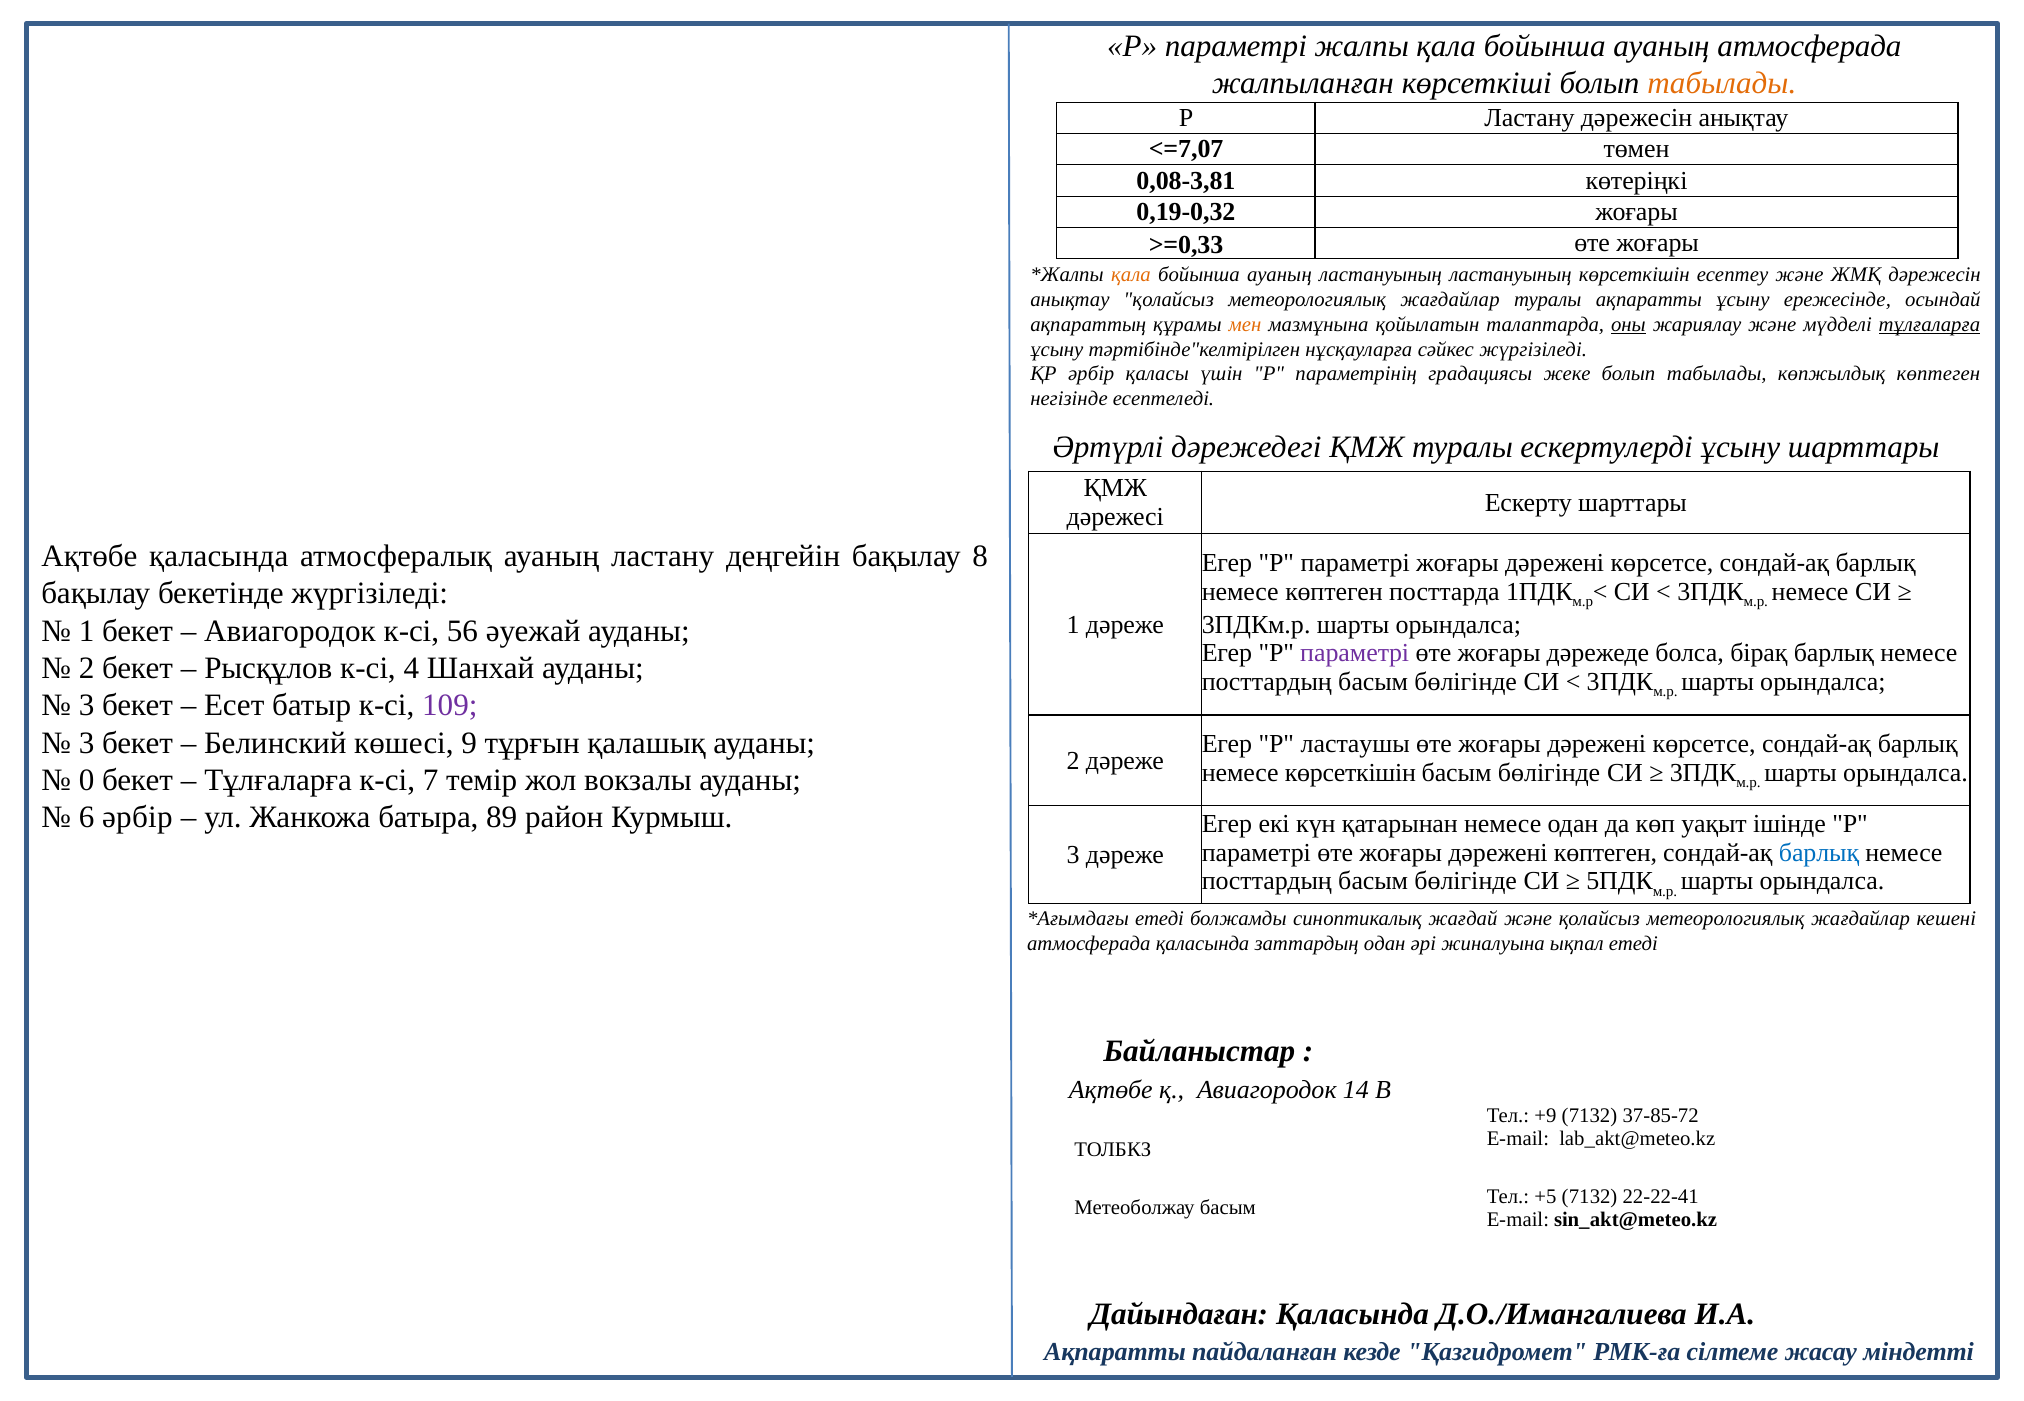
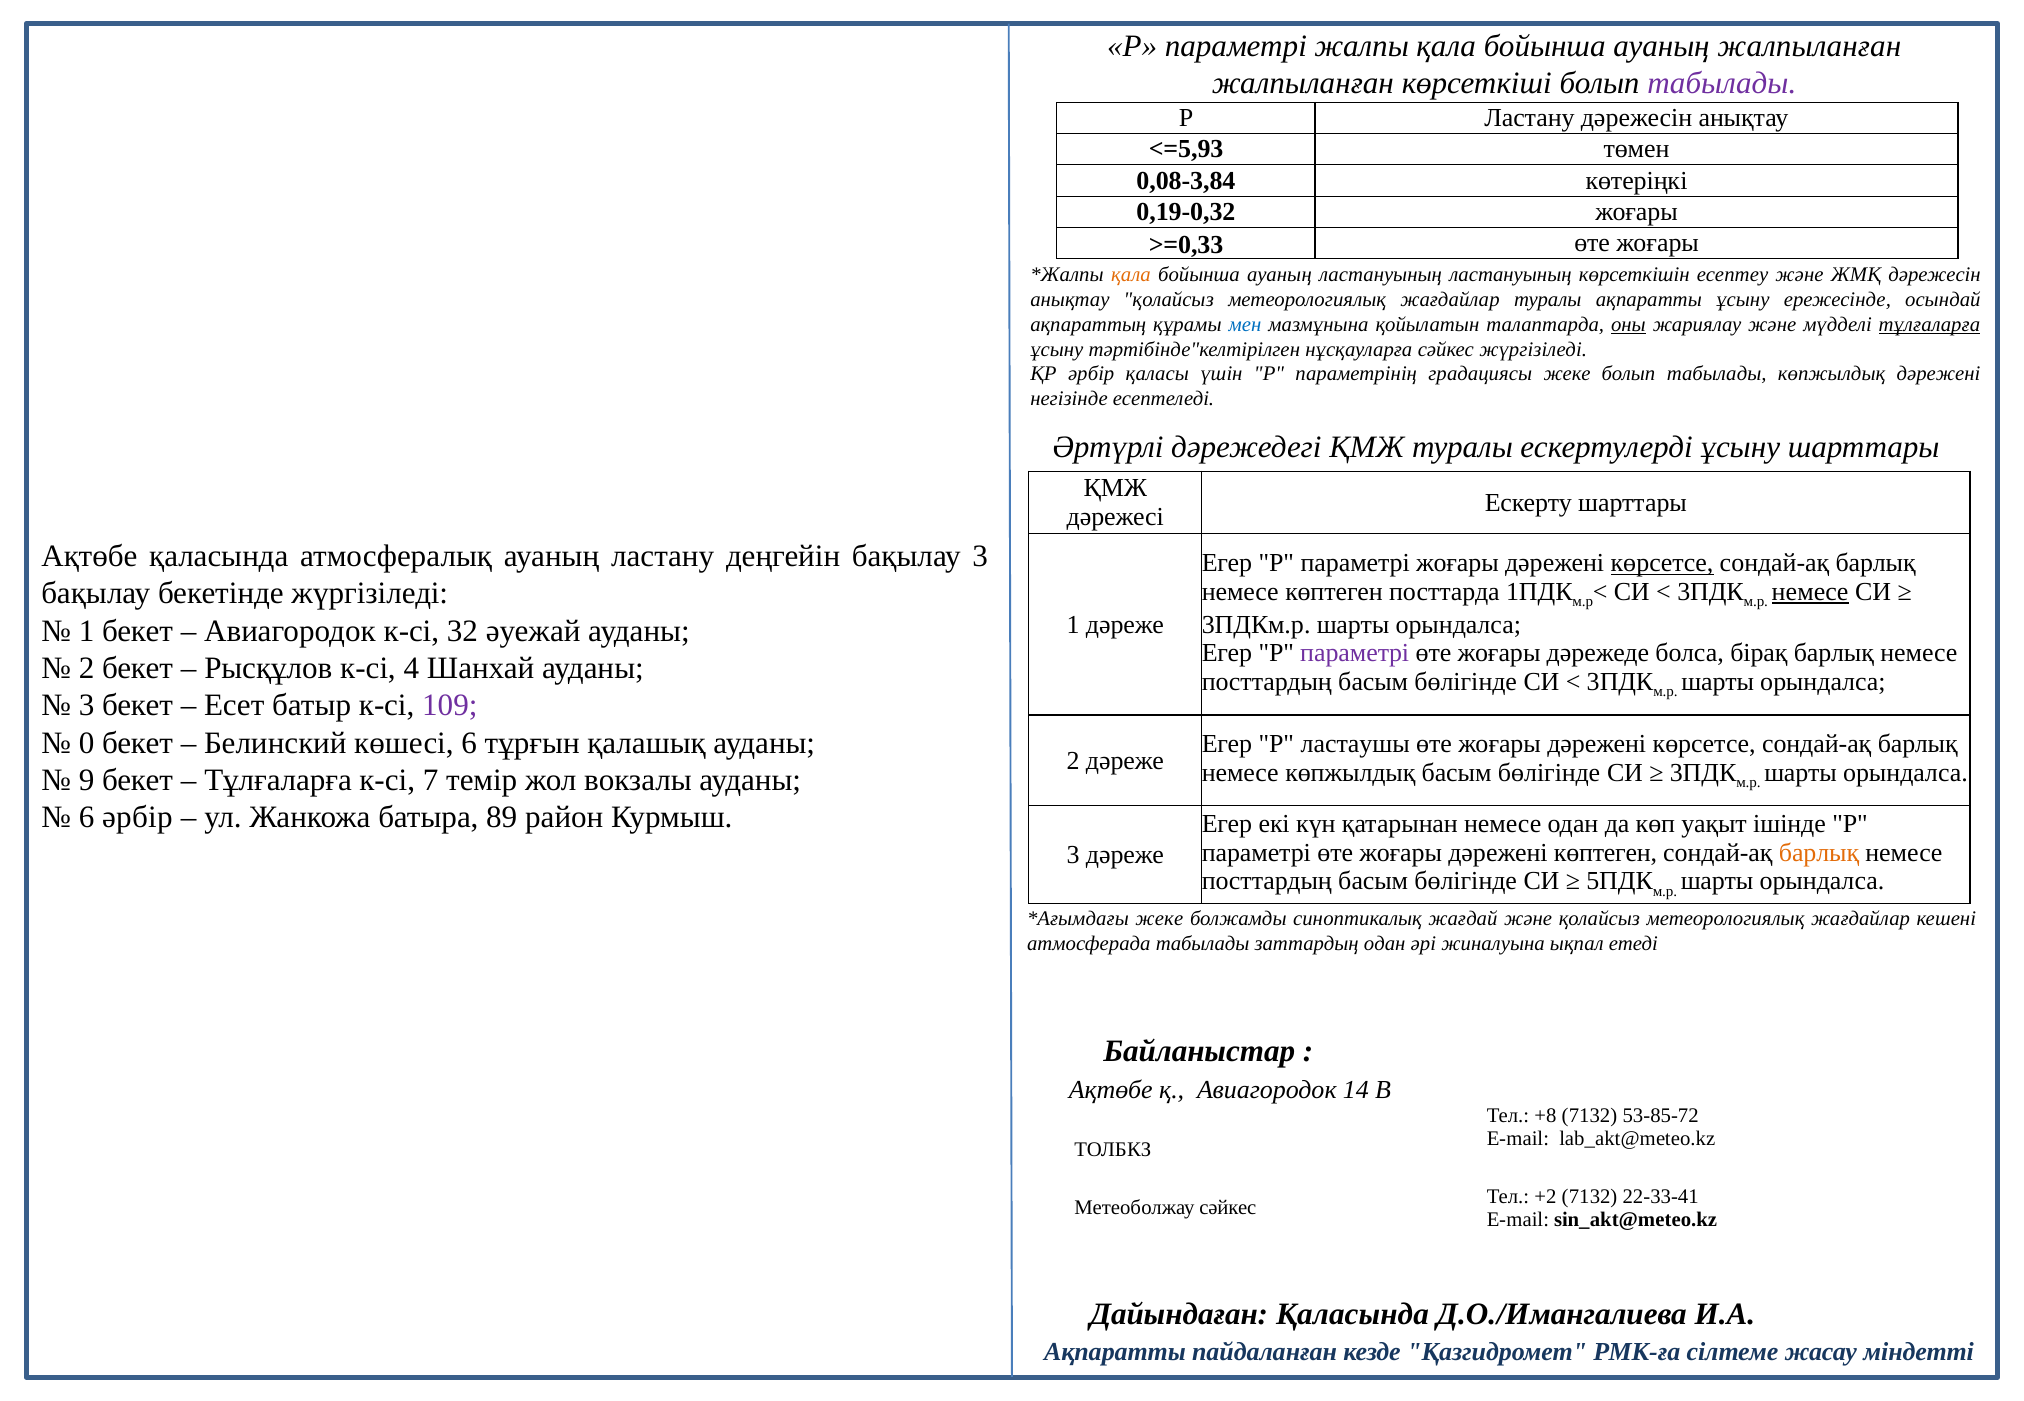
ауаның атмосферада: атмосферада -> жалпыланған (1809, 46)
табылады colour: orange -> purple (1722, 83)
<=7,07: <=7,07 -> <=5,93 (1186, 149)
0,08-3,81: 0,08-3,81 -> 0,08-3,84 (1186, 181)
мен colour: orange -> blue (1245, 324)
көпжылдық көптеген: көптеген -> дәрежені (1939, 374)
бақылау 8: 8 -> 3 (980, 556)
көрсетсе underline: none -> present (1662, 563)
немесе underline: none -> present (1810, 592)
56: 56 -> 32 (462, 631)
3: 3 -> 0 (87, 743)
көшесі 9: 9 -> 6 (469, 743)
немесе көрсеткішін: көрсеткішін -> көпжылдық (1350, 773)
0: 0 -> 9 (87, 780)
барлық colour: blue -> orange (1819, 853)
етеді: етеді -> жеке (1159, 919)
атмосферада қаласында: қаласында -> табылады (1203, 944)
+9: +9 -> +8 (1545, 1116)
37-85-72: 37-85-72 -> 53-85-72 (1661, 1116)
+5: +5 -> +2 (1545, 1196)
22-22-41: 22-22-41 -> 22-33-41 (1661, 1196)
Метеоболжау басым: басым -> сәйкес (1228, 1208)
